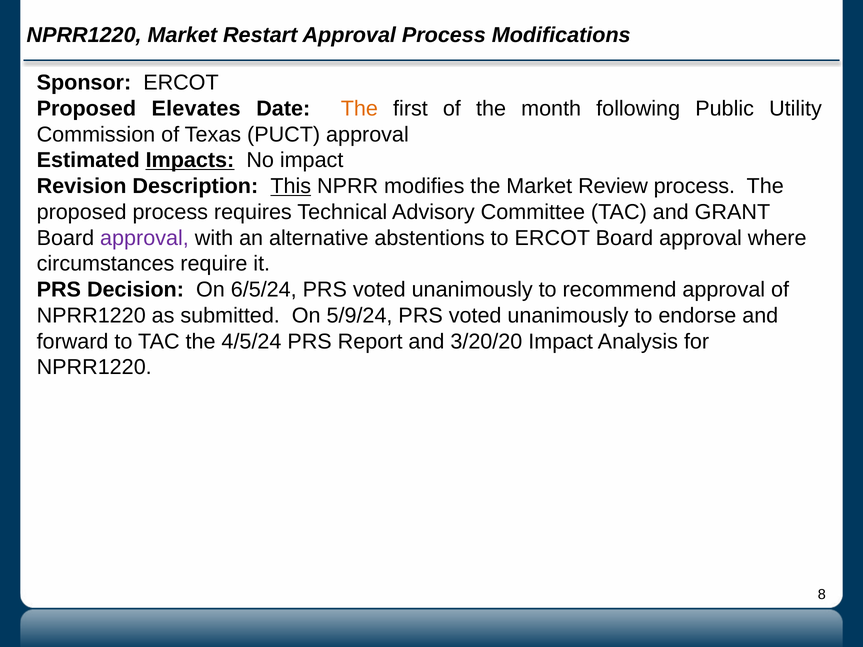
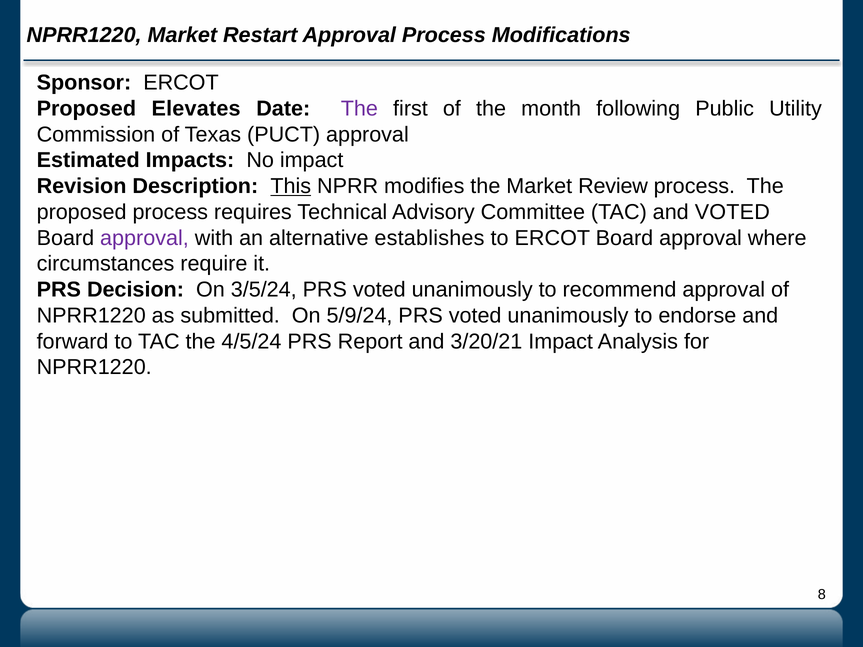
The colour: orange -> purple (359, 109)
Impacts underline: present -> none (190, 160)
and GRANT: GRANT -> VOTED (732, 212)
abstentions: abstentions -> establishes (429, 238)
6/5/24: 6/5/24 -> 3/5/24 (264, 290)
3/20/20: 3/20/20 -> 3/20/21 (486, 342)
